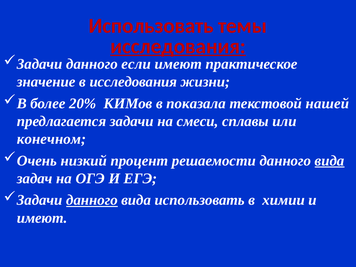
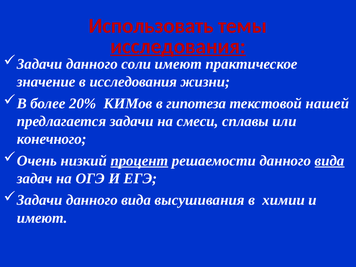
если: если -> соли (136, 64)
показала: показала -> гипотеза (196, 103)
конечном: конечном -> конечного (52, 139)
процент underline: none -> present (139, 161)
данного underline: present -> none (92, 200)
вида использовать: использовать -> высушивания (200, 200)
